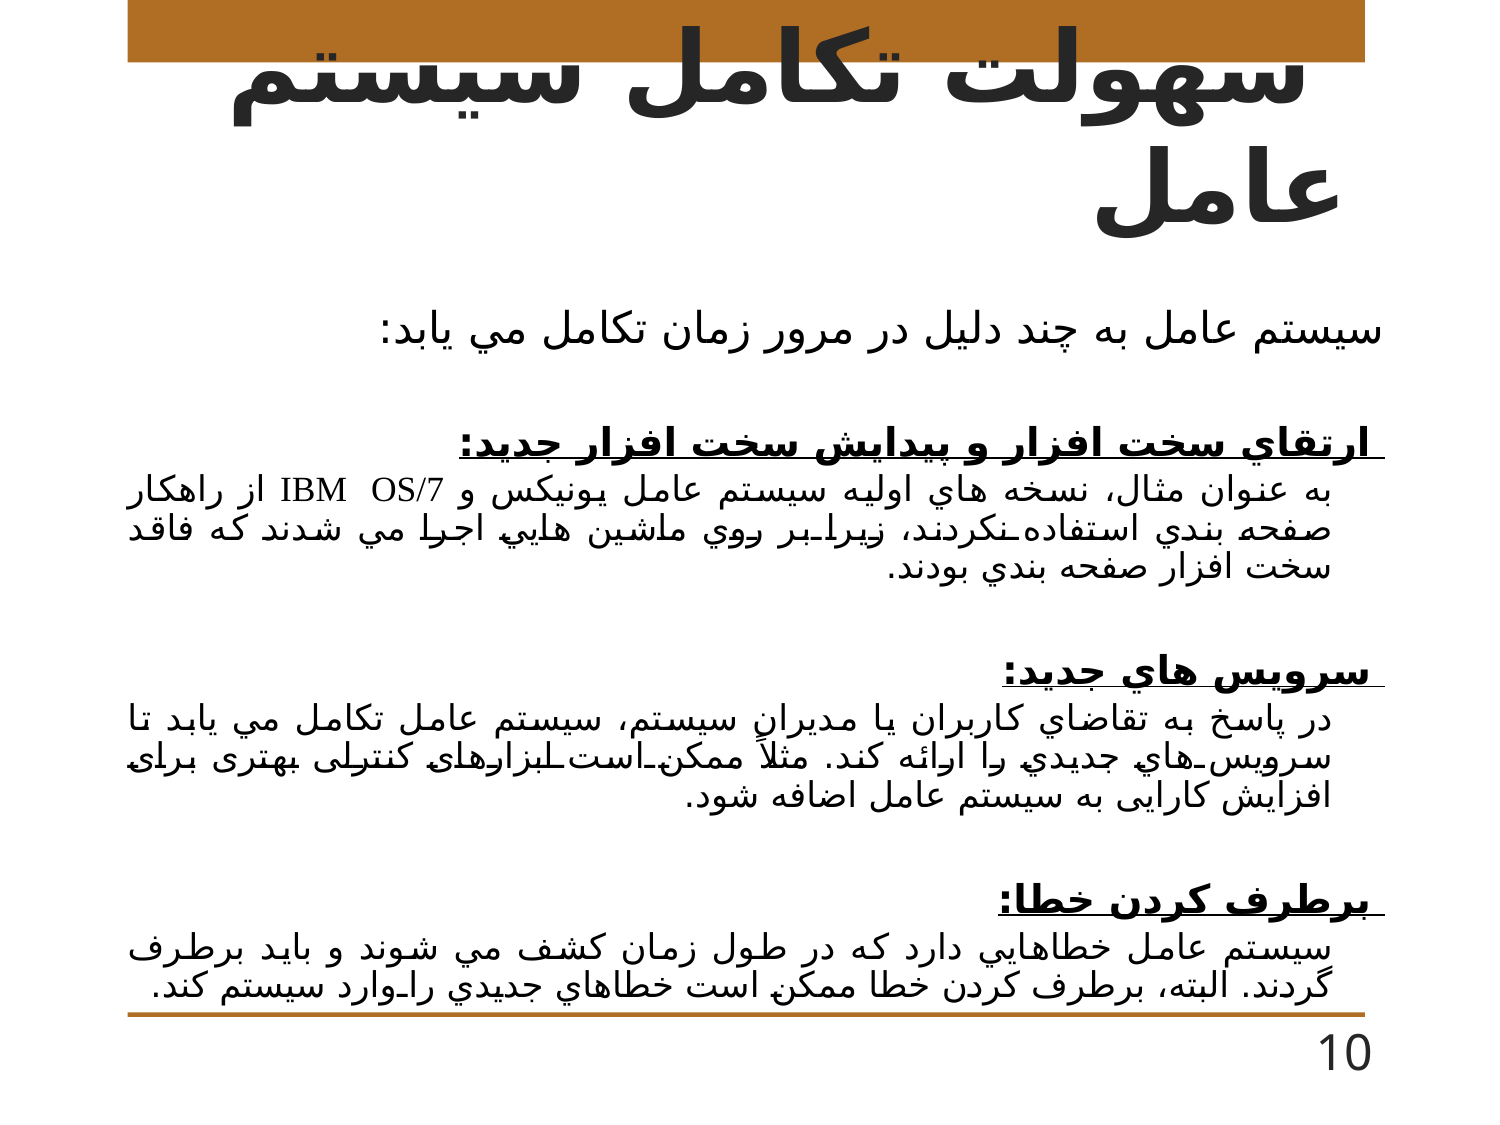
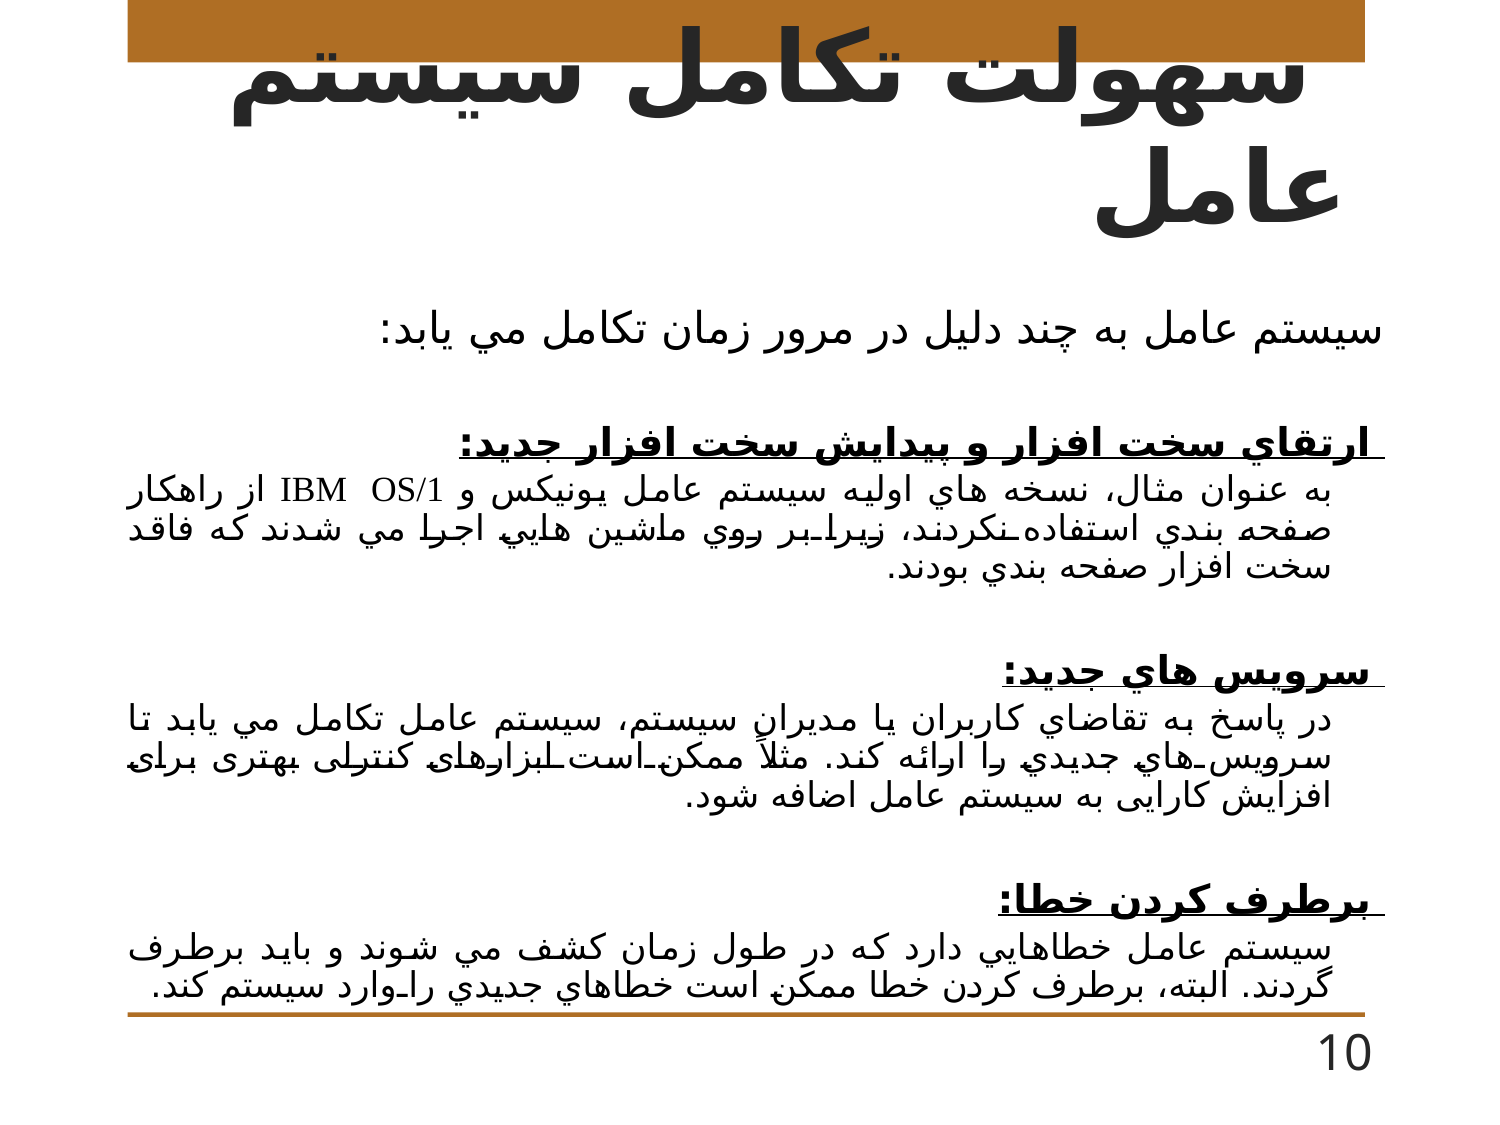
OS/7: OS/7 -> OS/1 (408, 490)
